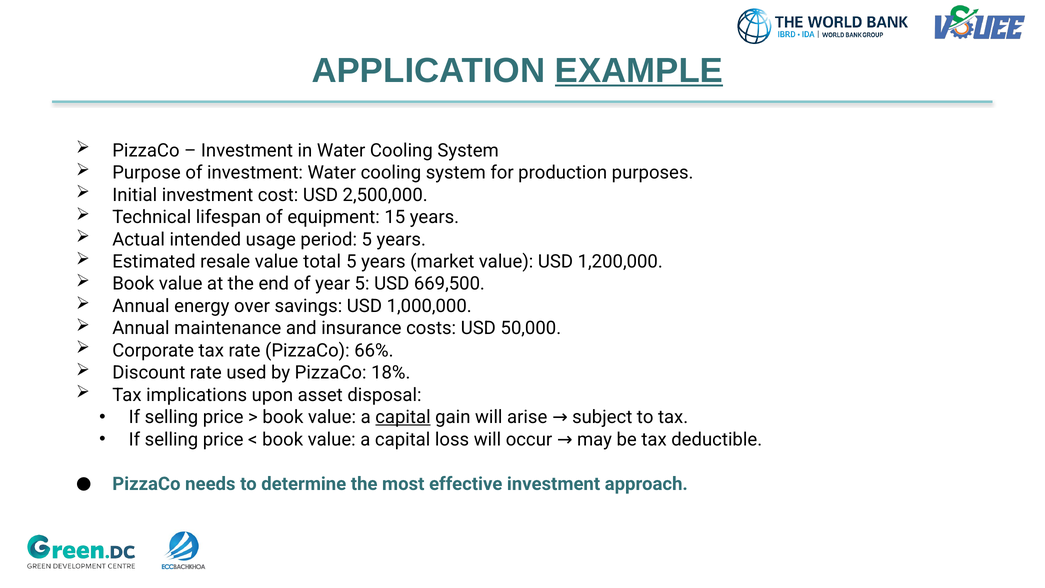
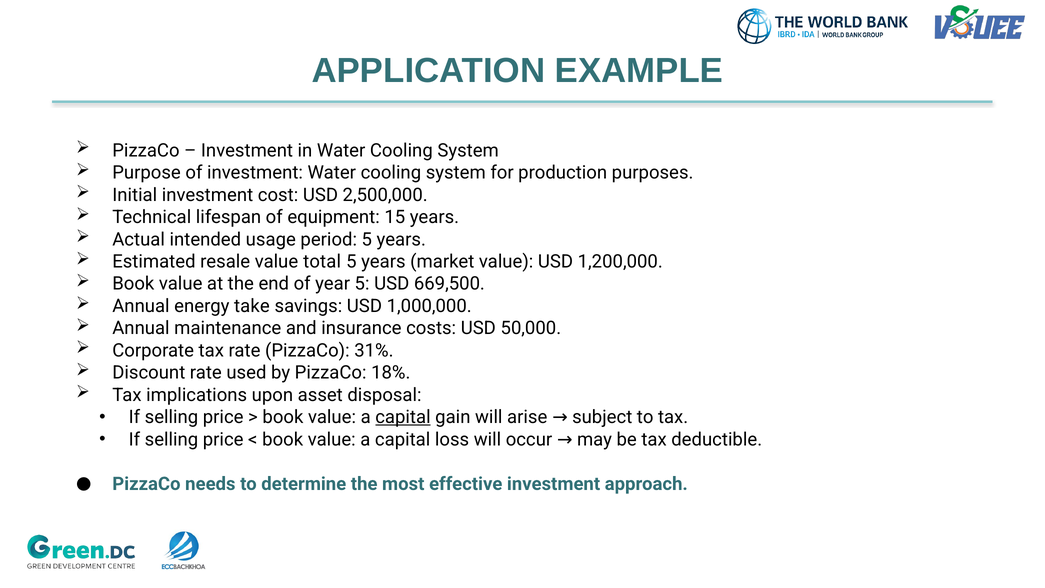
EXAMPLE underline: present -> none (639, 71)
over: over -> take (252, 306)
66%: 66% -> 31% (374, 350)
